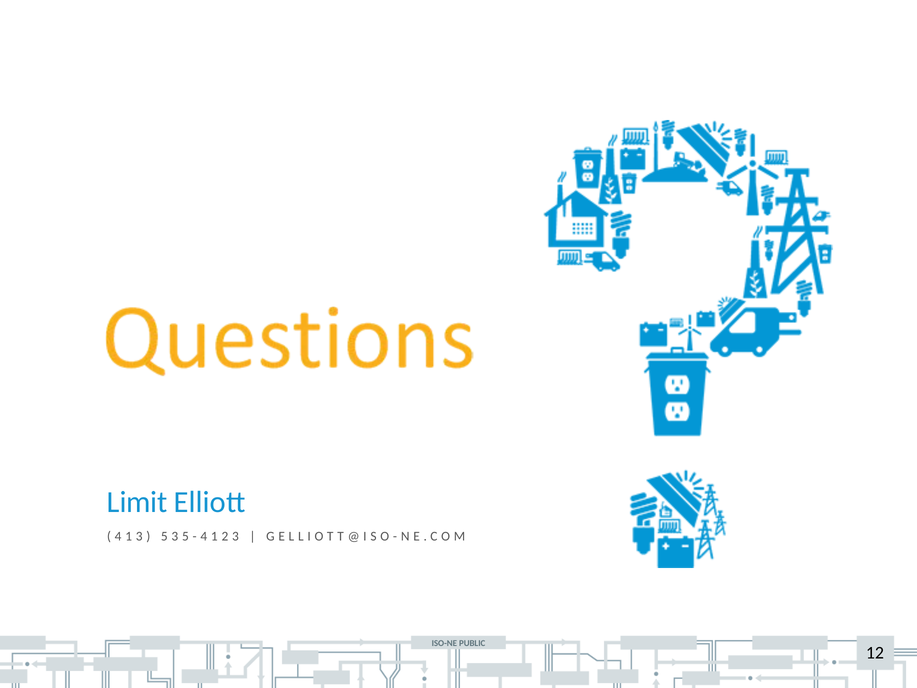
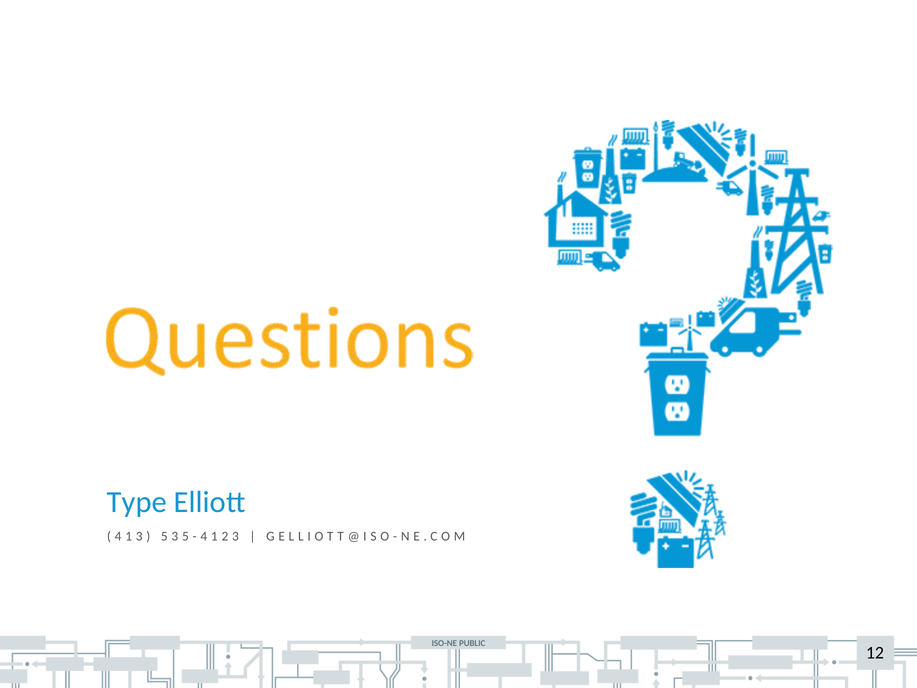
Limit: Limit -> Type (137, 502)
